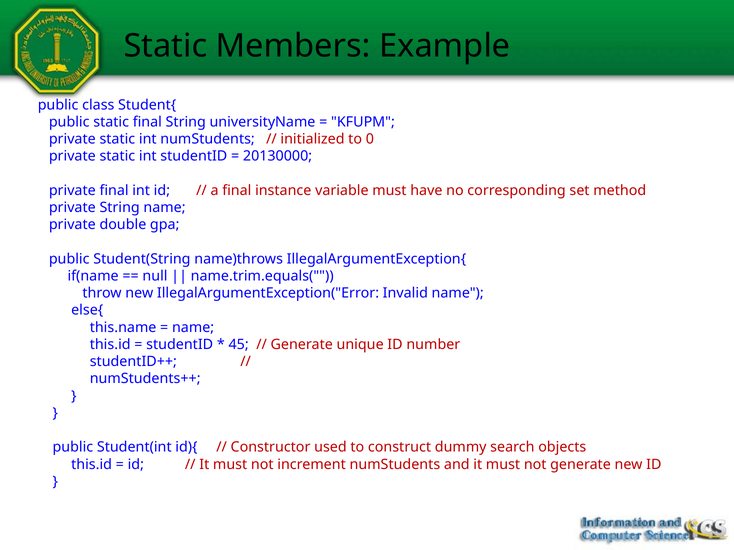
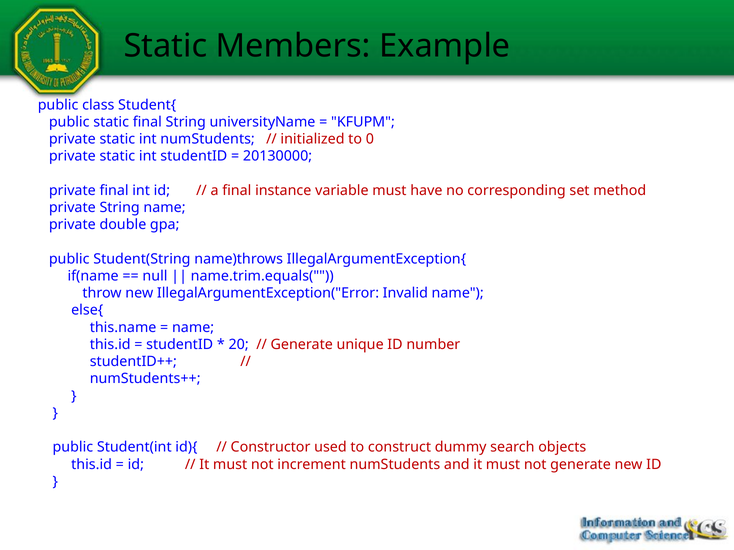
45: 45 -> 20 (239, 345)
